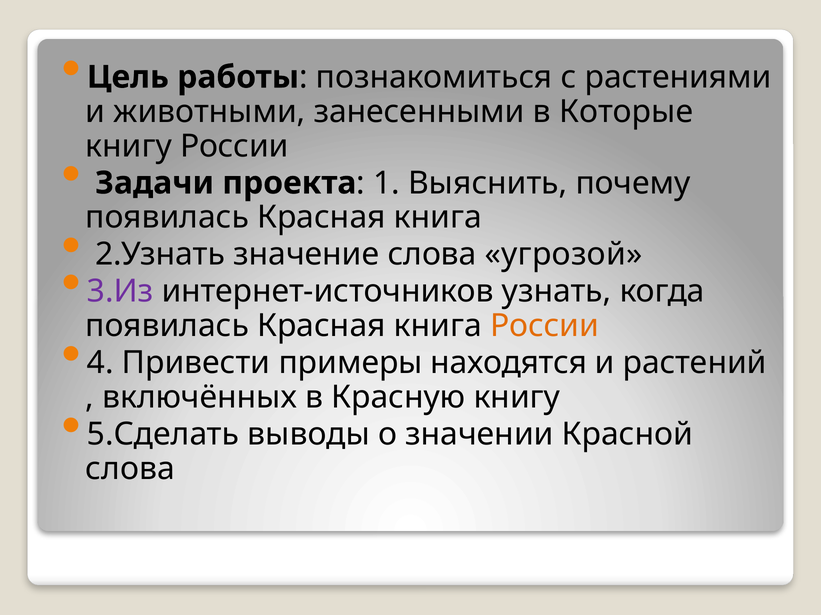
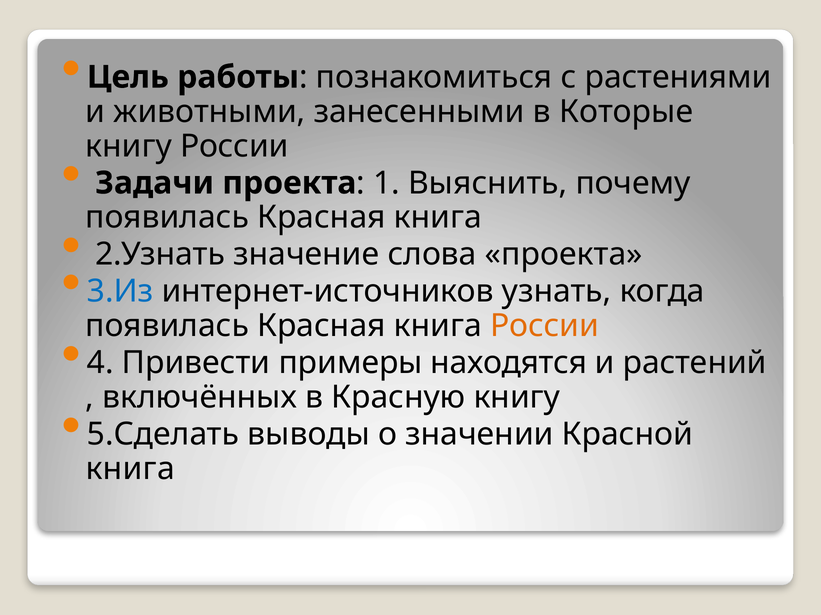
слова угрозой: угрозой -> проекта (564, 255)
3.Из colour: purple -> blue (120, 292)
слова: слова -> книга (130, 469)
